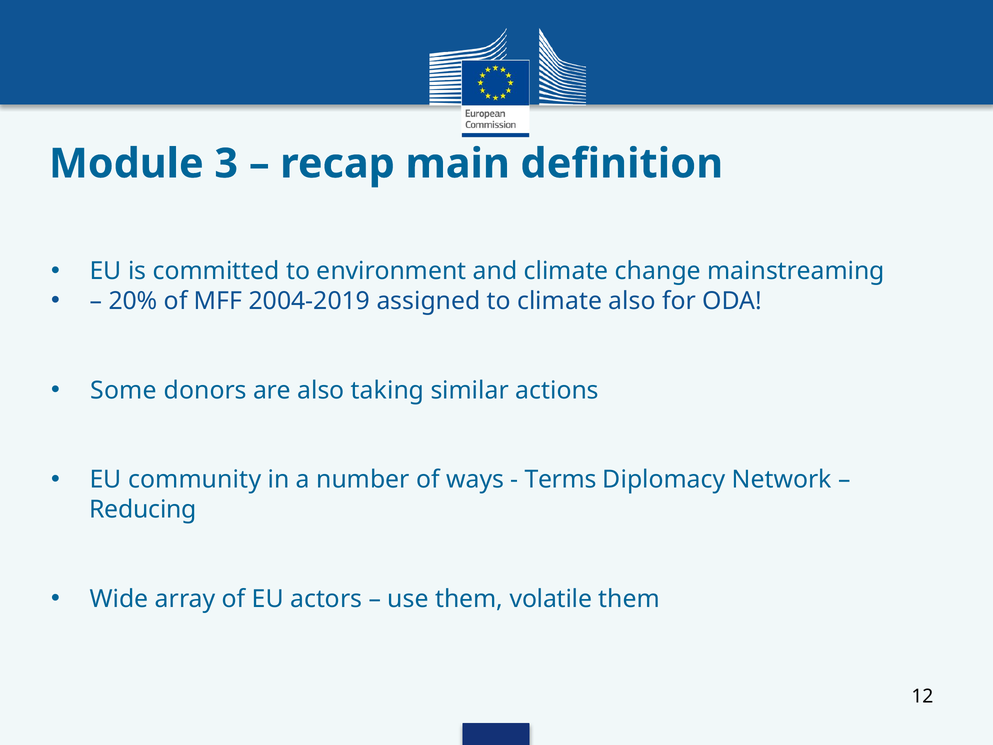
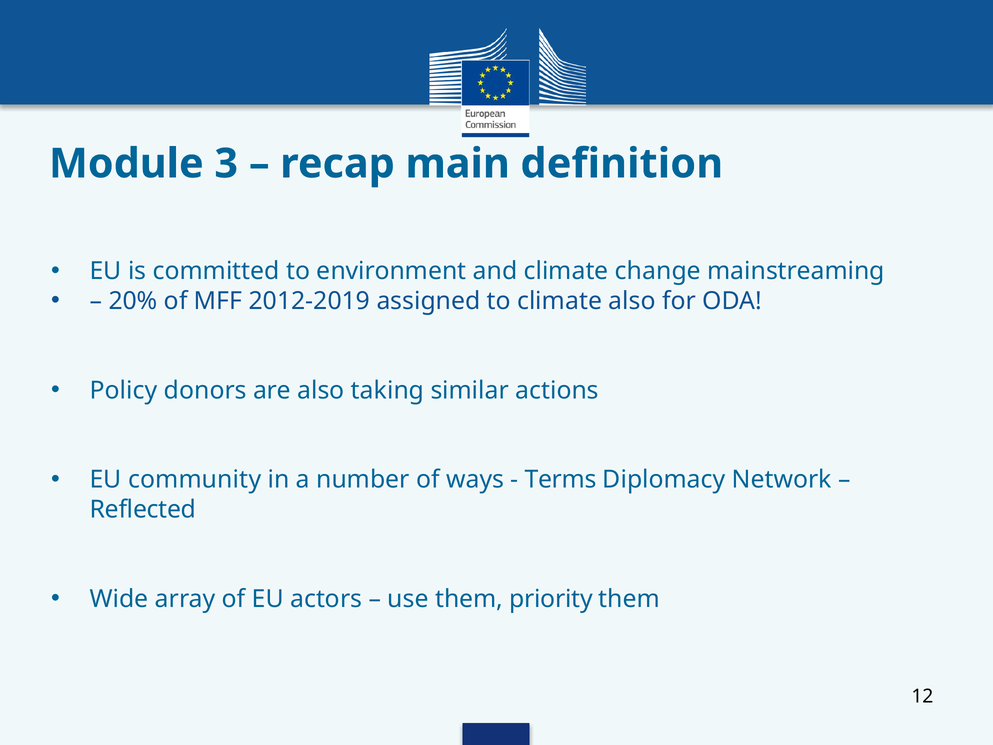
2004-2019: 2004-2019 -> 2012-2019 (309, 301)
Some: Some -> Policy (124, 390)
Reducing: Reducing -> Reflected (143, 509)
volatile: volatile -> priority (551, 599)
